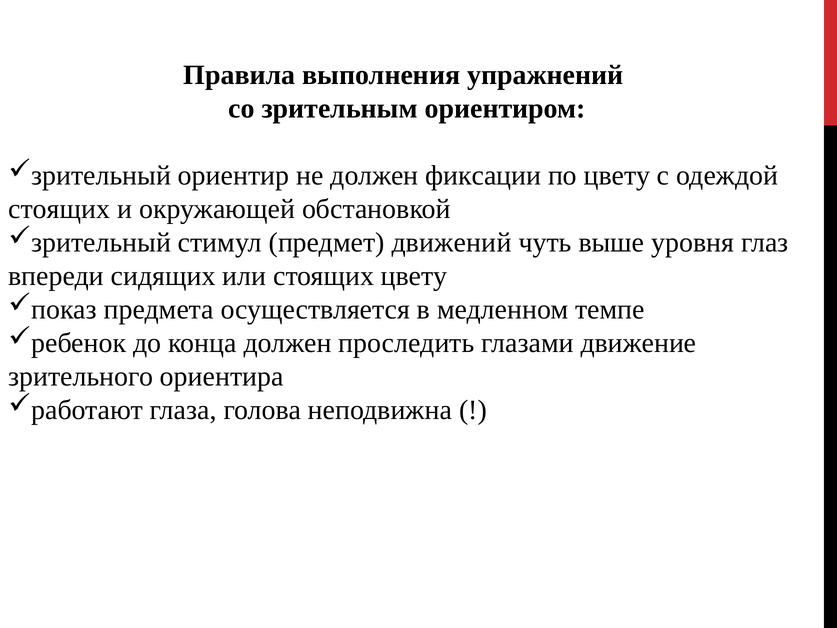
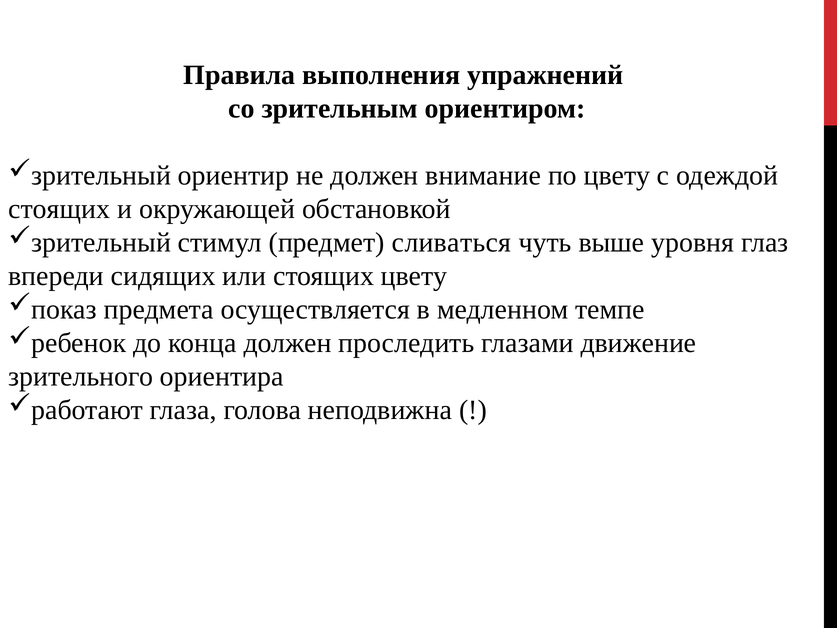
фиксации: фиксации -> внимание (483, 176)
движений: движений -> сливаться (451, 243)
